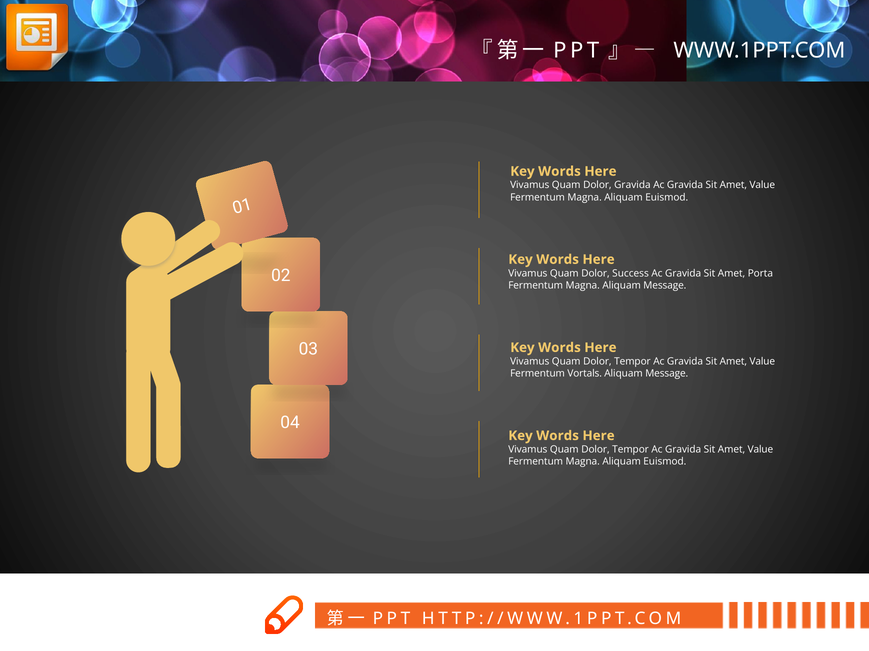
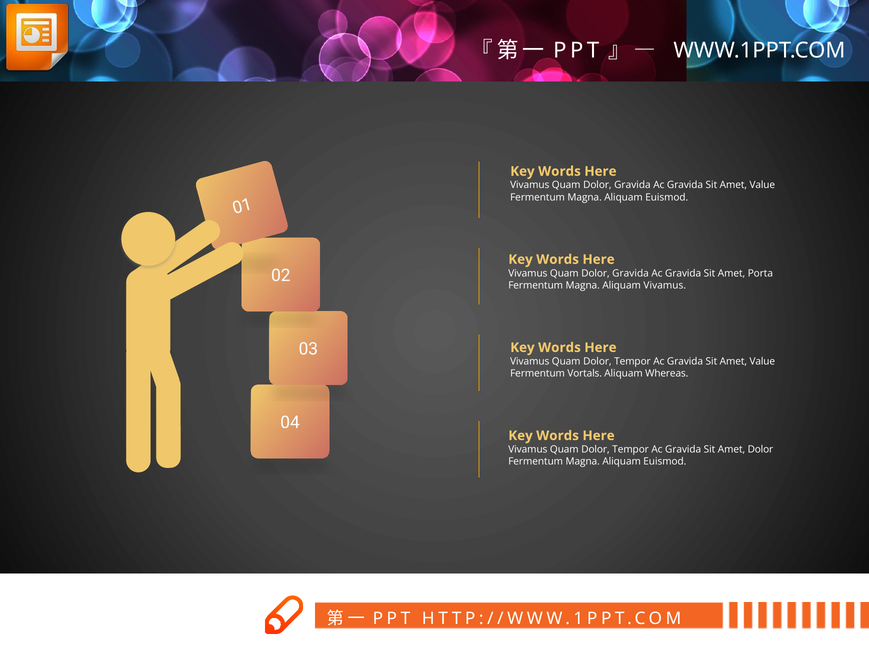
Success: Success -> Gravida (631, 274)
Magna Aliquam Message: Message -> Vivamus (665, 286)
Message: Message -> Whereas (667, 374)
Value: Value -> Dolor (760, 450)
